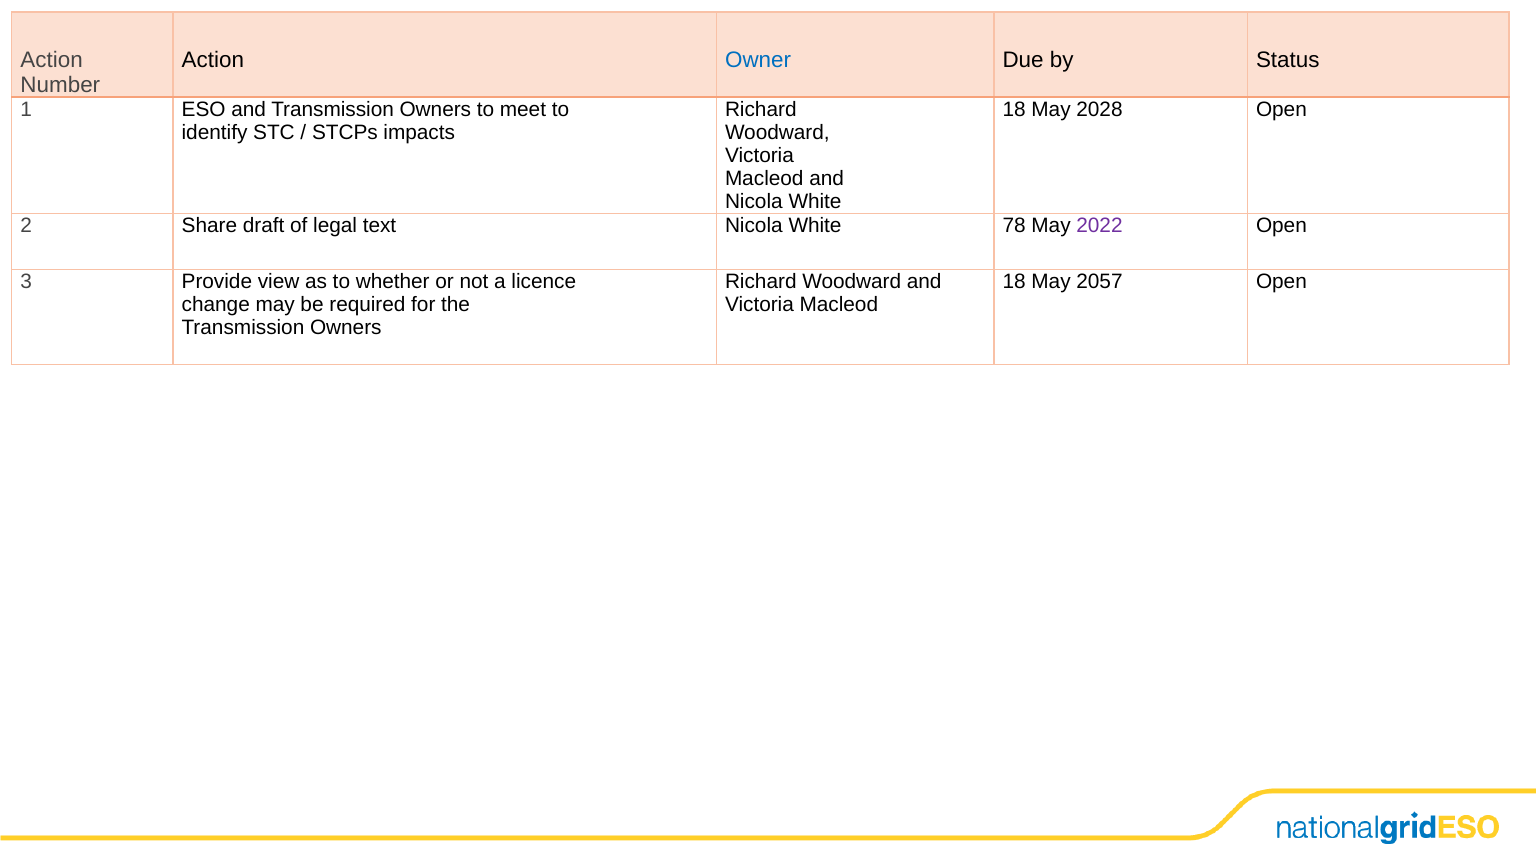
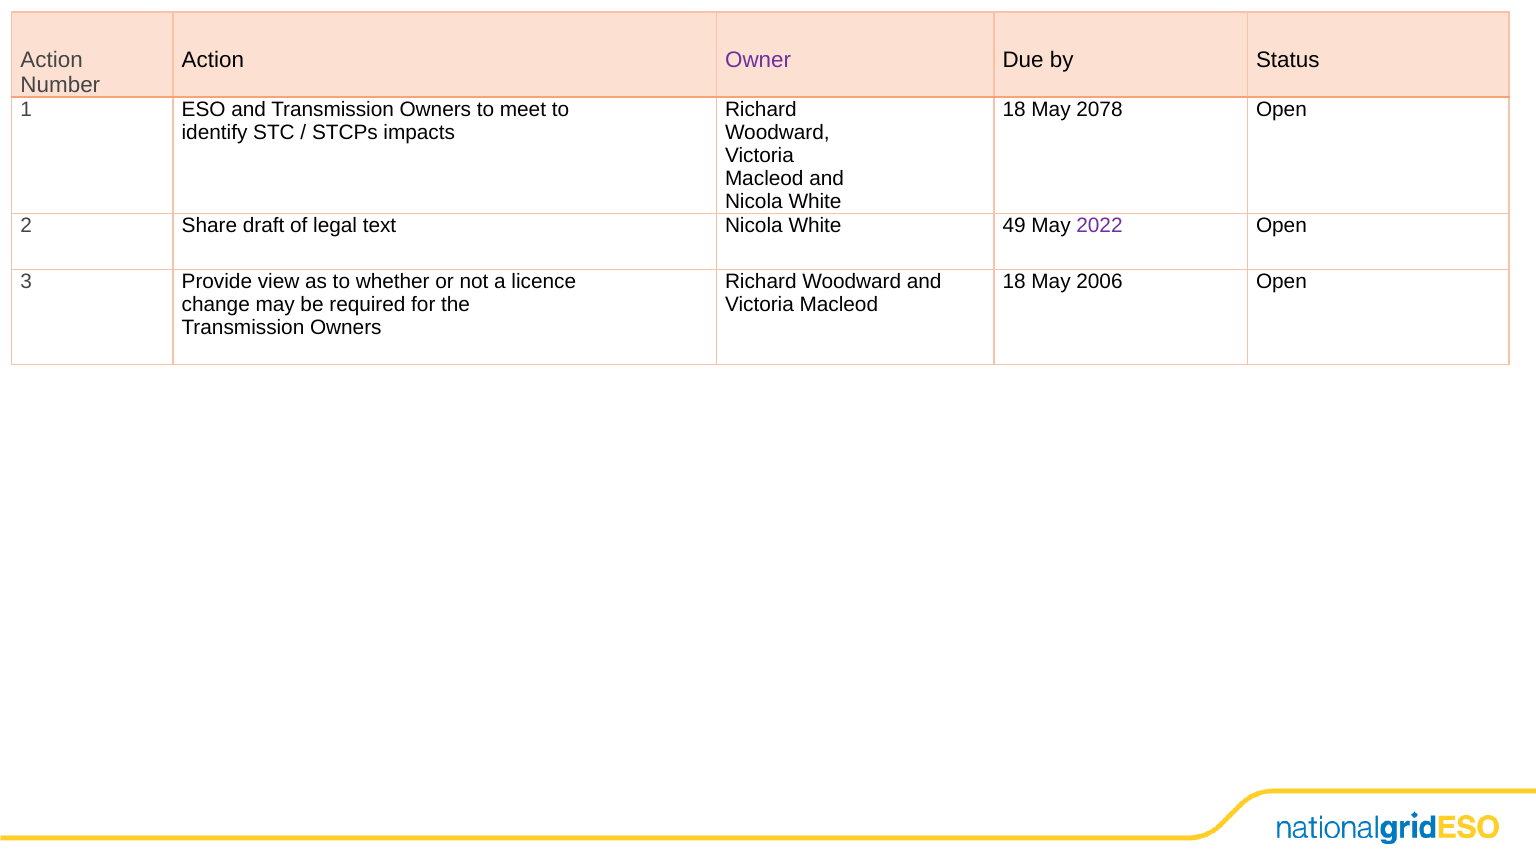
Owner colour: blue -> purple (758, 60)
2028: 2028 -> 2078 (1100, 109)
78: 78 -> 49 (1014, 225)
2057: 2057 -> 2006 (1100, 281)
